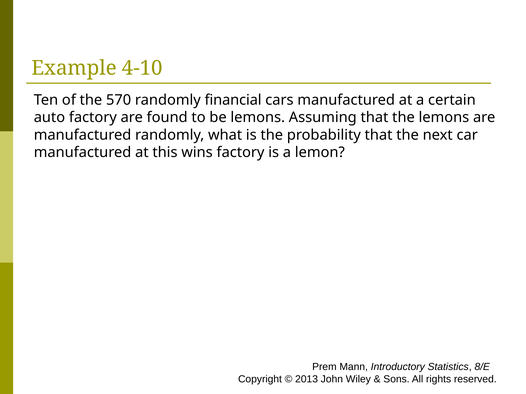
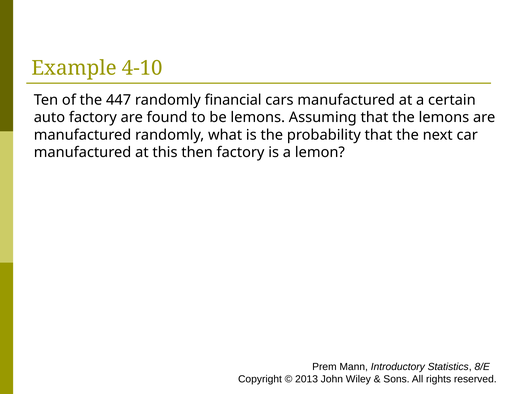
570: 570 -> 447 (119, 100)
wins: wins -> then (197, 153)
